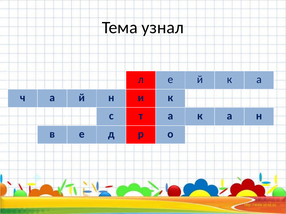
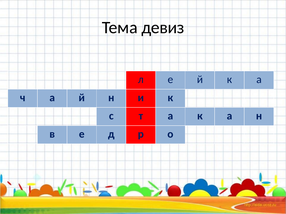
узнал: узнал -> девиз (163, 28)
